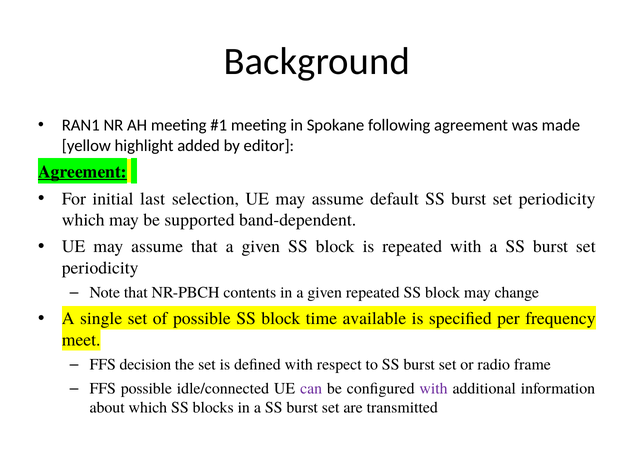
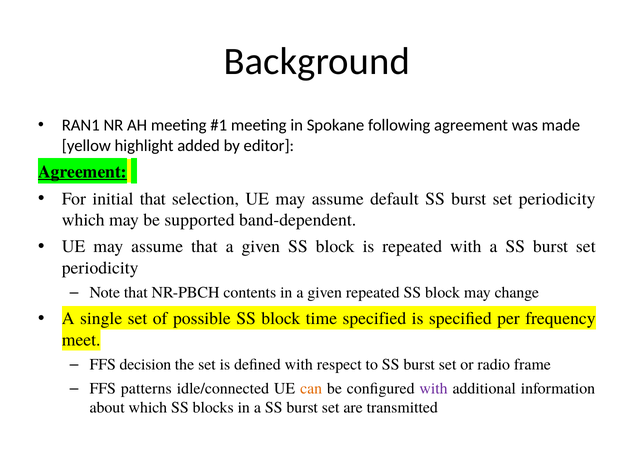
initial last: last -> that (153, 198)
time available: available -> specified (374, 318)
FFS possible: possible -> patterns (146, 388)
can colour: purple -> orange (311, 388)
